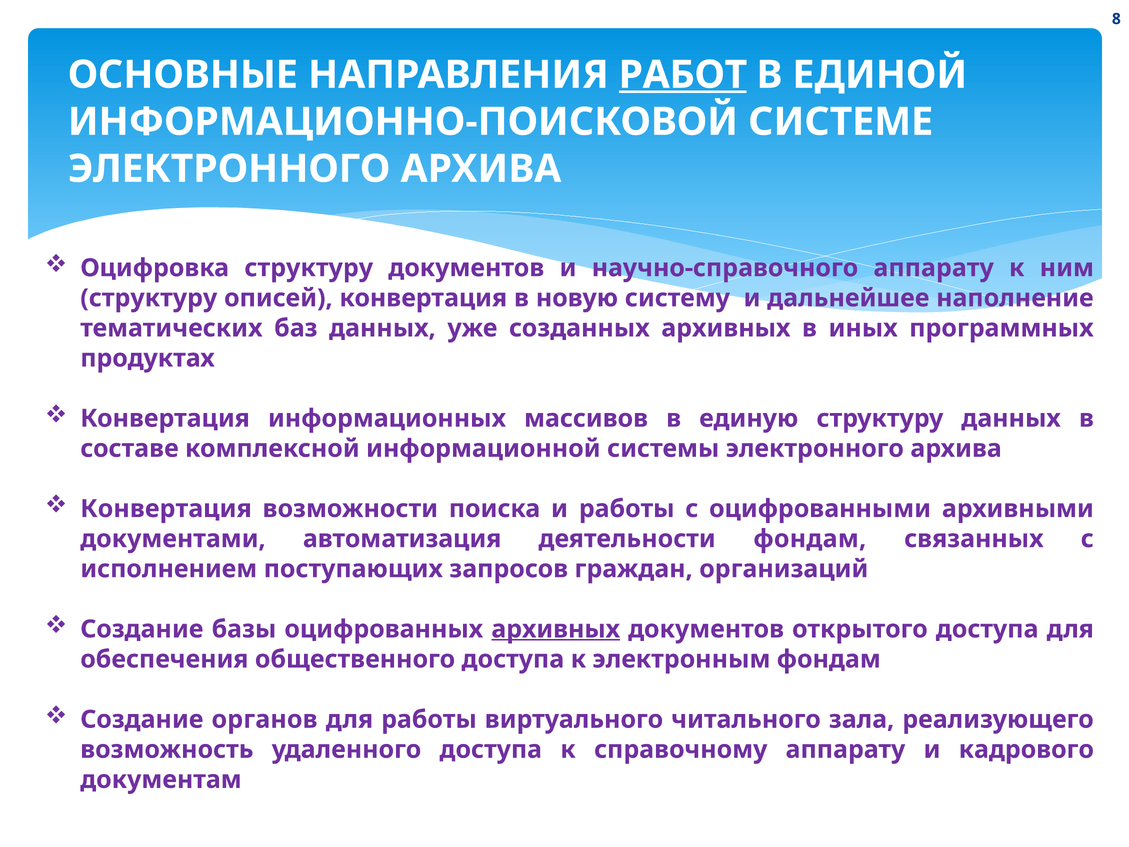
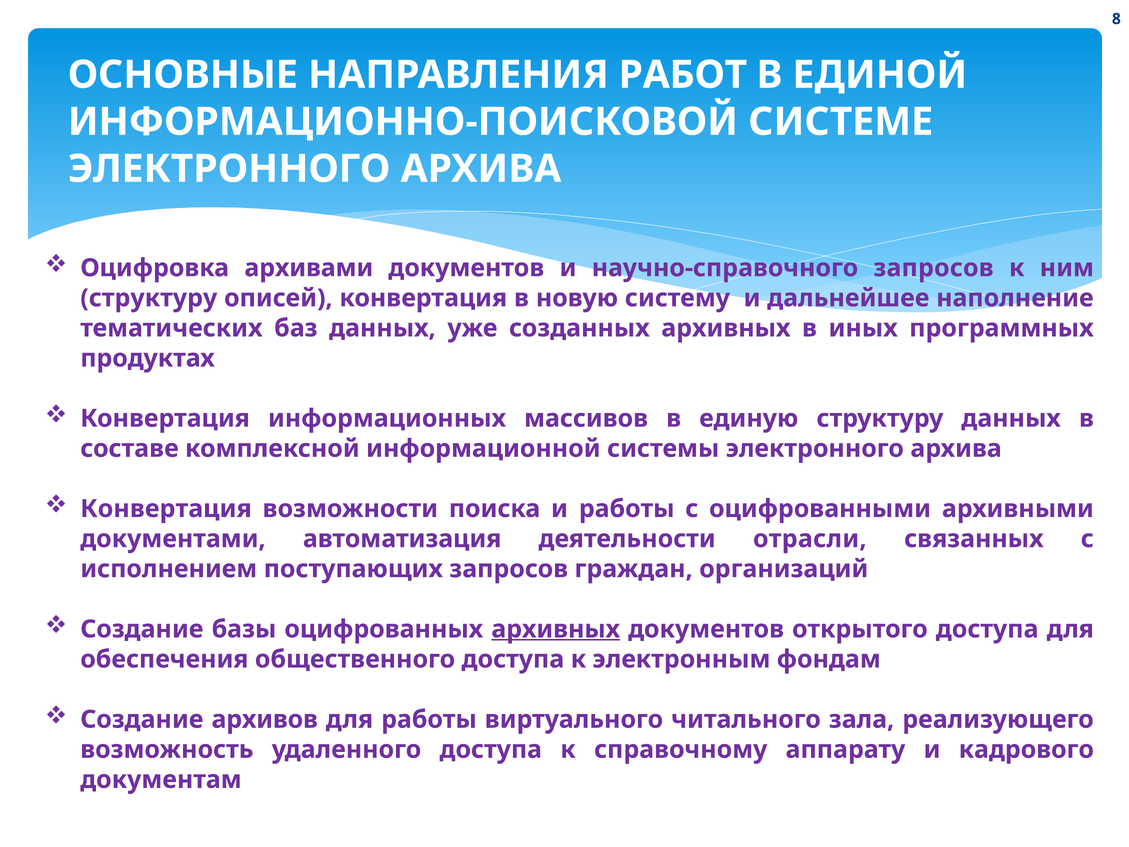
РАБОТ underline: present -> none (683, 75)
Оцифровка структуру: структуру -> архивами (309, 268)
научно-справочного аппарату: аппарату -> запросов (934, 268)
деятельности фондам: фондам -> отрасли (810, 539)
органов: органов -> архивов (265, 719)
